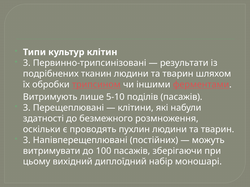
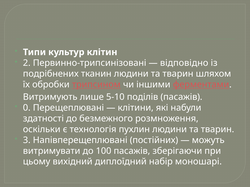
3: 3 -> 2 (27, 63)
результати: результати -> відповідно (184, 63)
3: 3 -> 0 (27, 108)
проводять: проводять -> технологія (93, 130)
